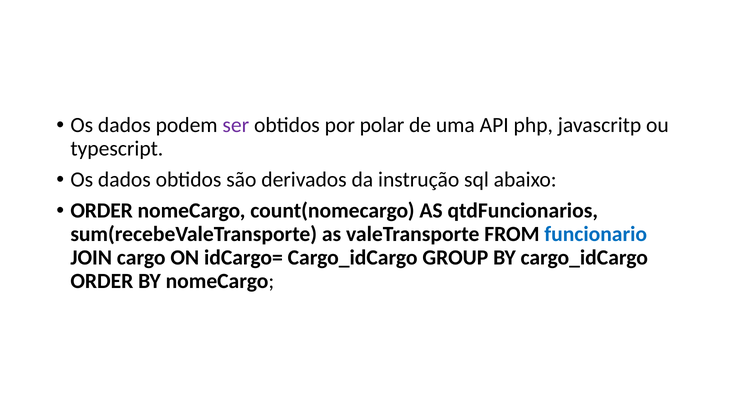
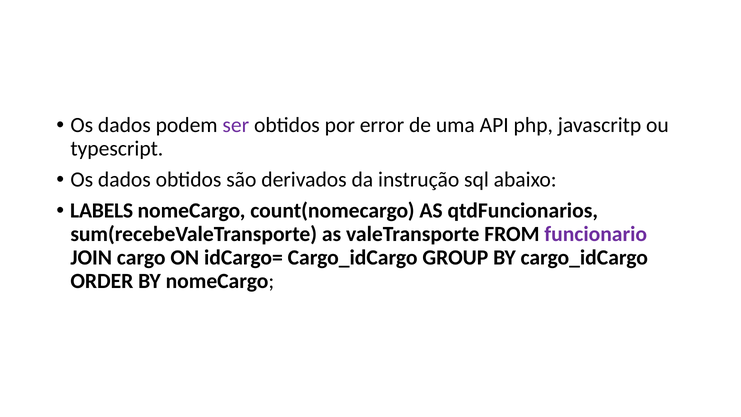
polar: polar -> error (382, 125)
ORDER: ORDER -> LABELS (102, 211)
funcionario colour: blue -> purple (596, 234)
